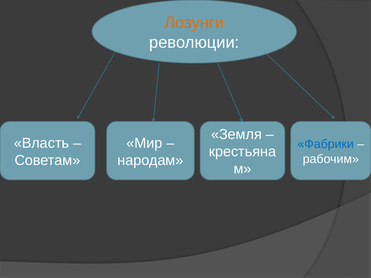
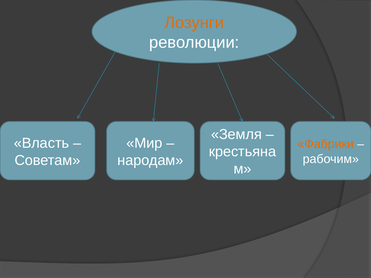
Фабрики colour: blue -> orange (326, 144)
